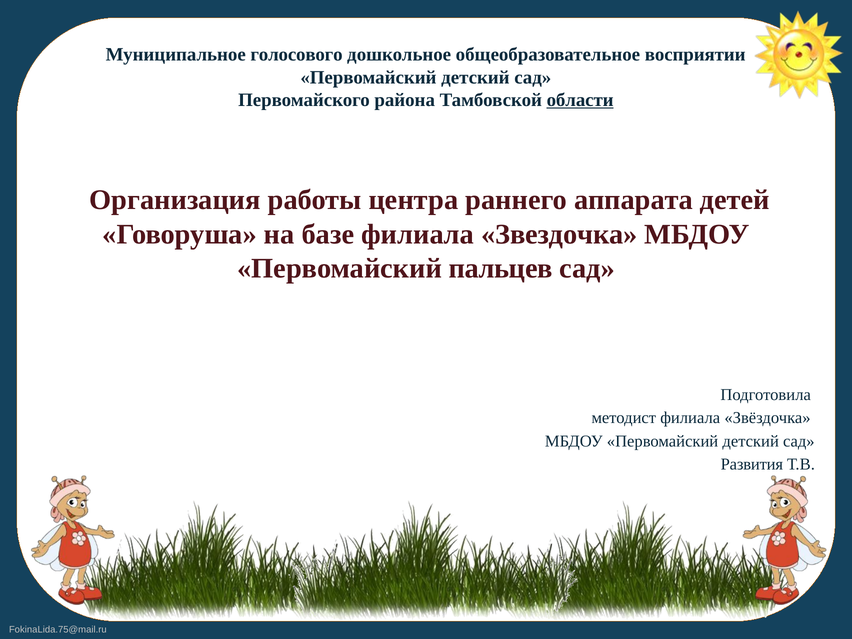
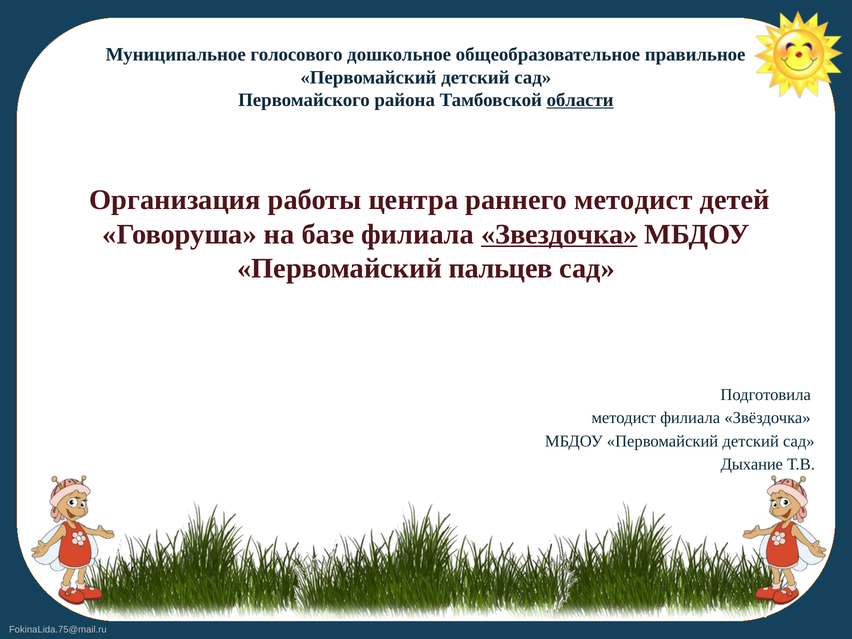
восприятии: восприятии -> правильное (695, 55)
раннего аппарата: аппарата -> методист (633, 200)
Звездочка underline: none -> present (559, 234)
Развития: Развития -> Дыхание (752, 464)
